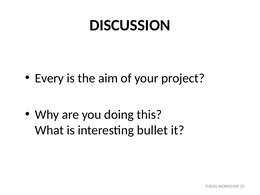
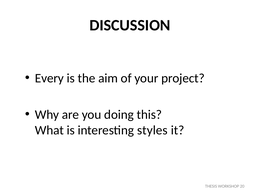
bullet: bullet -> styles (152, 130)
